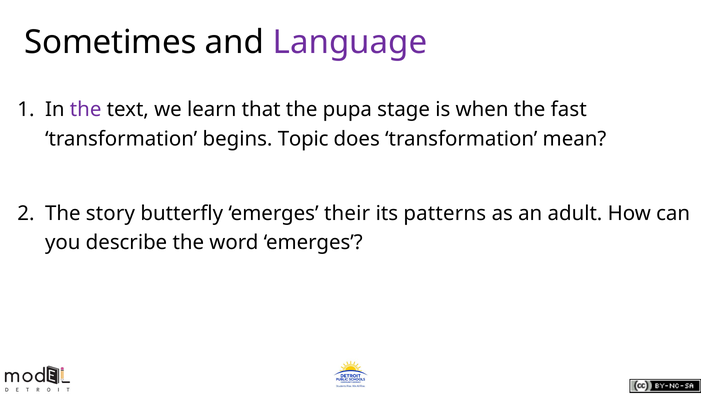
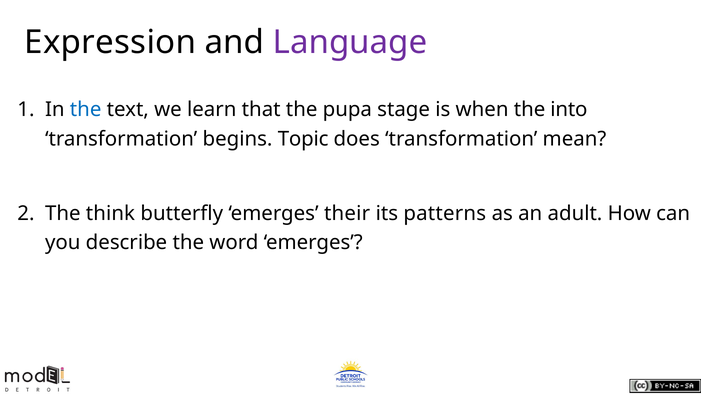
Sometimes: Sometimes -> Expression (110, 43)
the colour: purple -> blue (86, 110)
fast: fast -> into (569, 110)
story: story -> think (110, 214)
